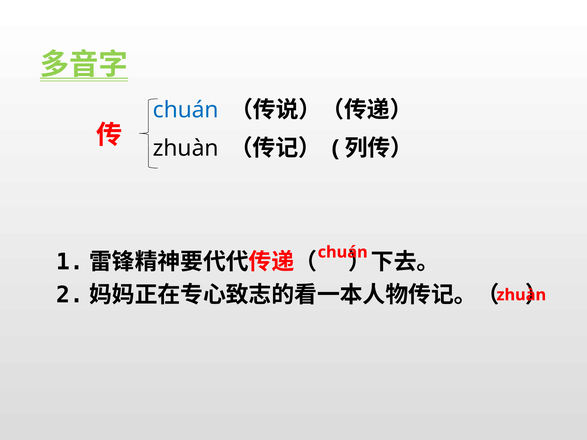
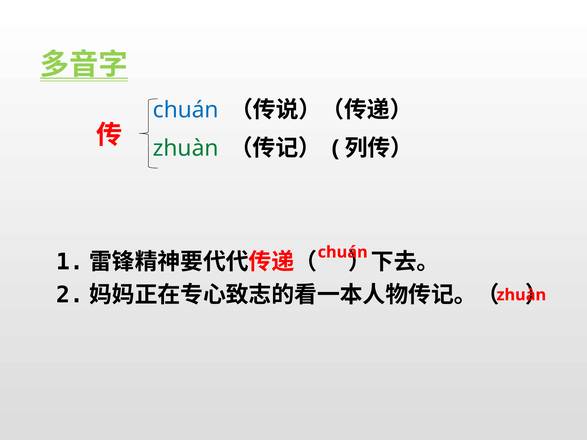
zhuàn colour: black -> green (186, 148)
